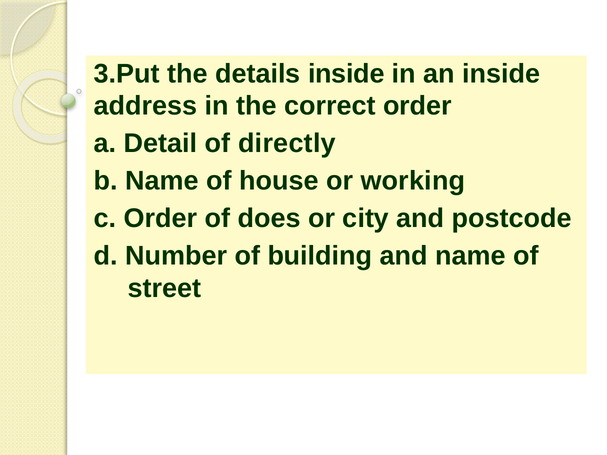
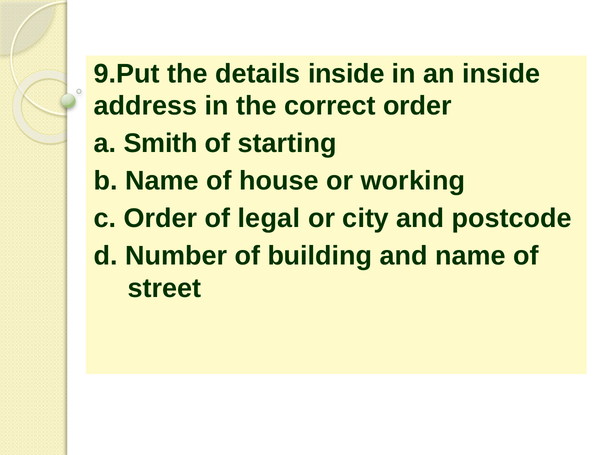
3.Put: 3.Put -> 9.Put (127, 74)
Detail: Detail -> Smith (161, 144)
directly: directly -> starting (287, 144)
does: does -> legal (269, 218)
